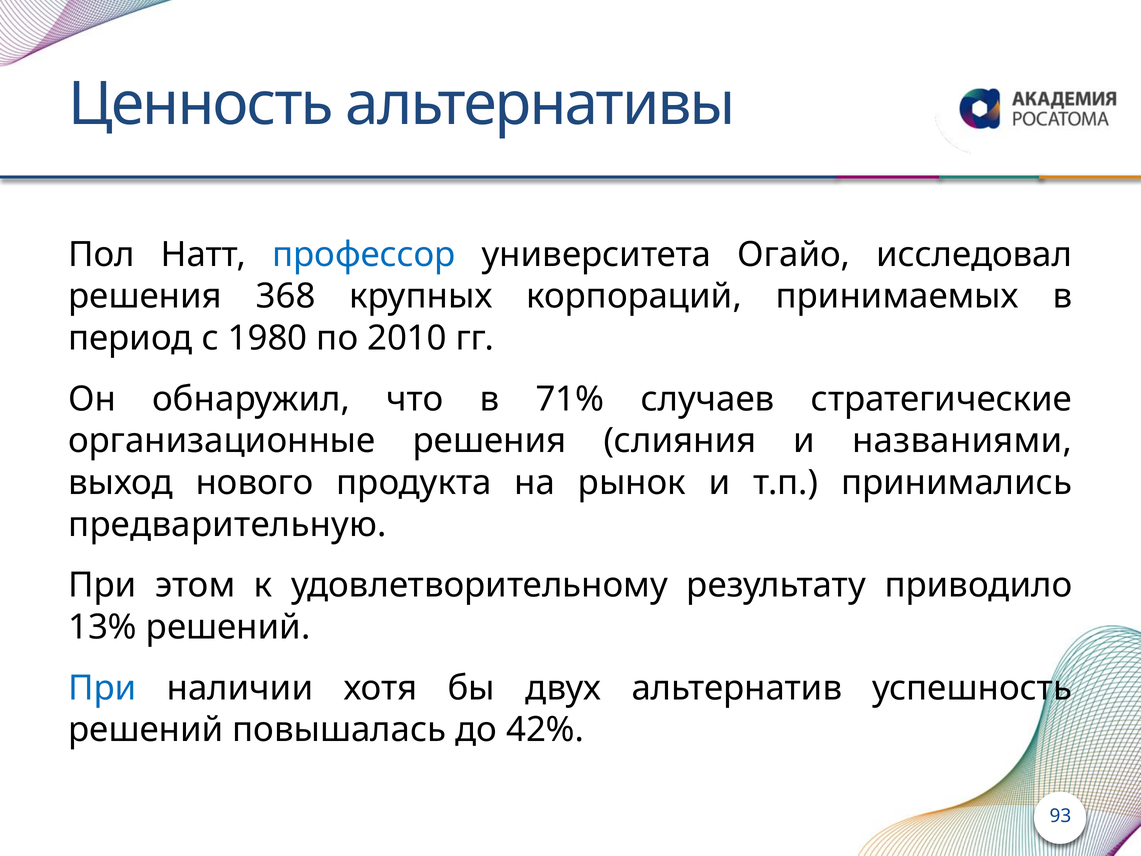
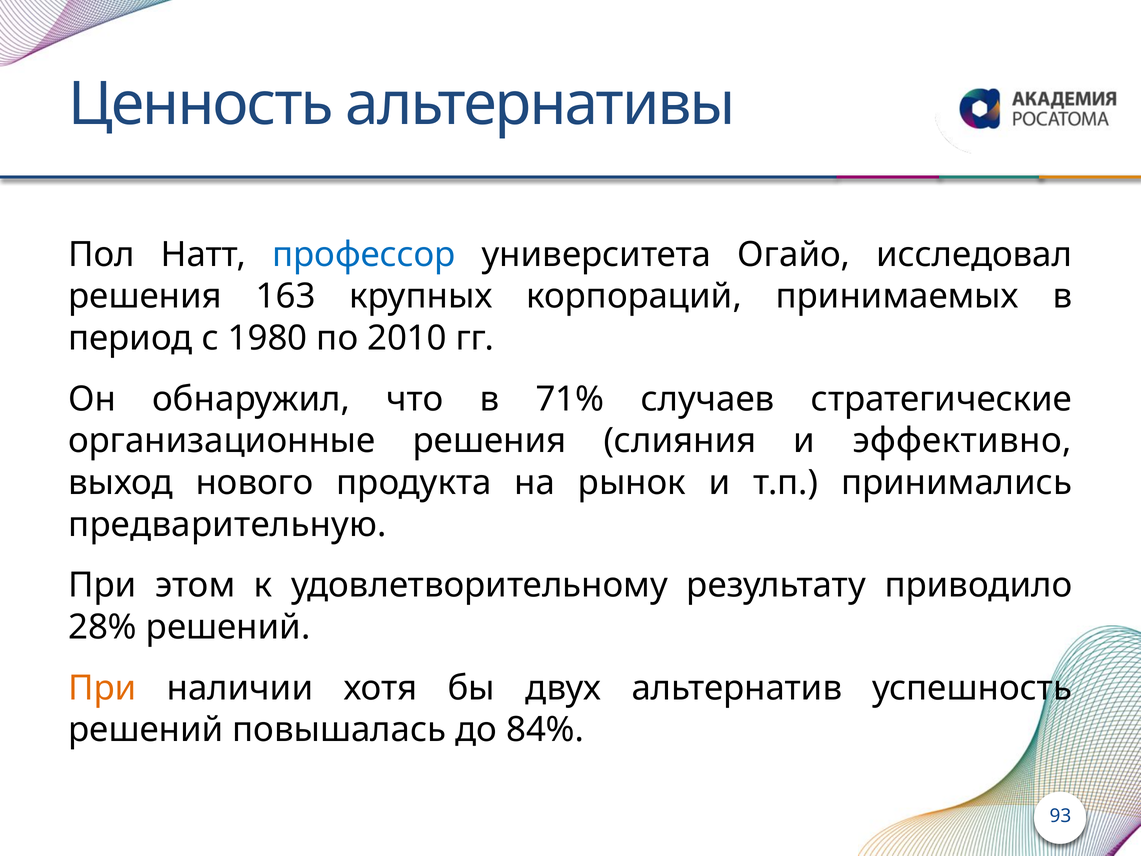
368: 368 -> 163 (286, 296)
названиями: названиями -> эффективно (962, 441)
13%: 13% -> 28% (103, 627)
При colour: blue -> orange (102, 688)
42%: 42% -> 84% (545, 730)
